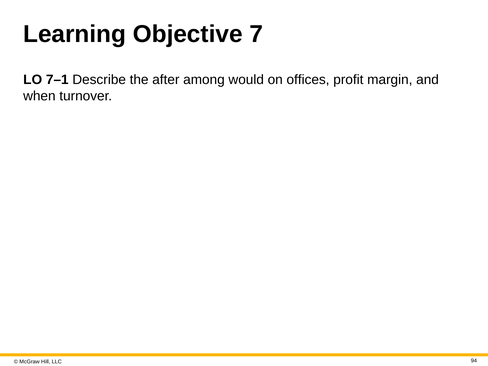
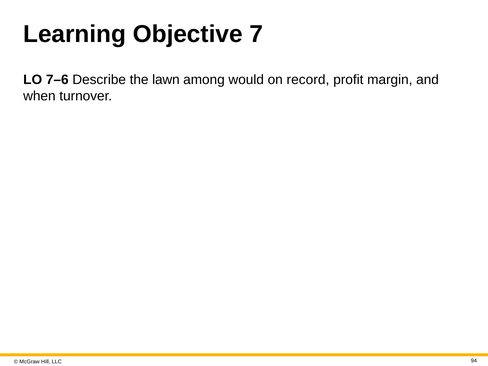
7–1: 7–1 -> 7–6 (57, 80)
after: after -> lawn (166, 80)
offices: offices -> record (308, 80)
